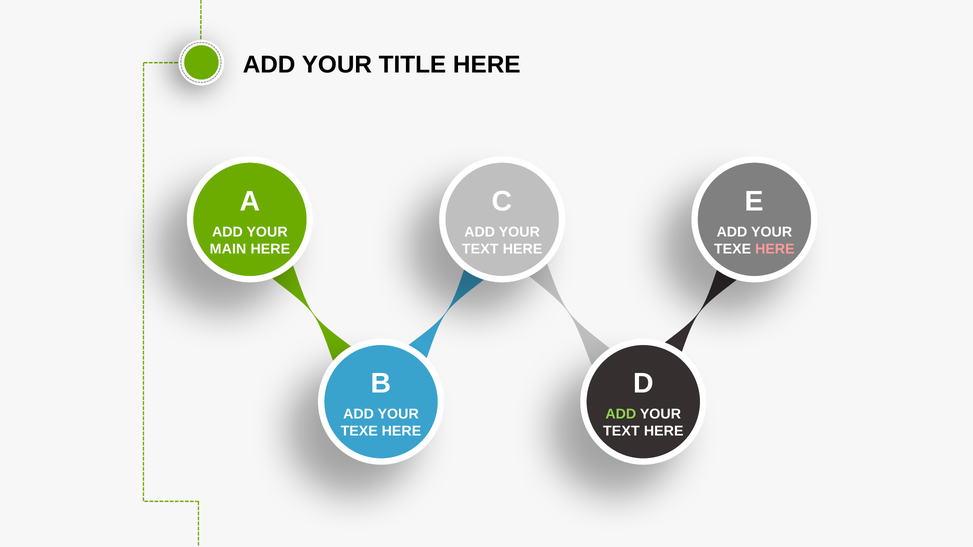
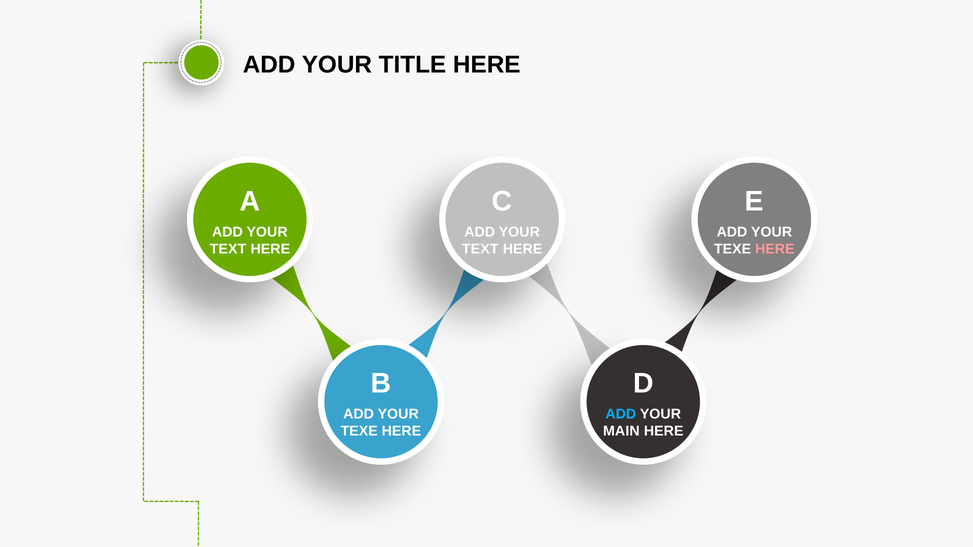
MAIN: MAIN -> TEXT (228, 249)
ADD colour: light green -> light blue (621, 414)
TEXT: TEXT -> MAIN (621, 431)
